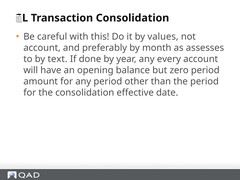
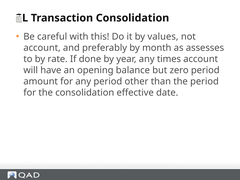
text: text -> rate (58, 59)
every: every -> times (169, 59)
